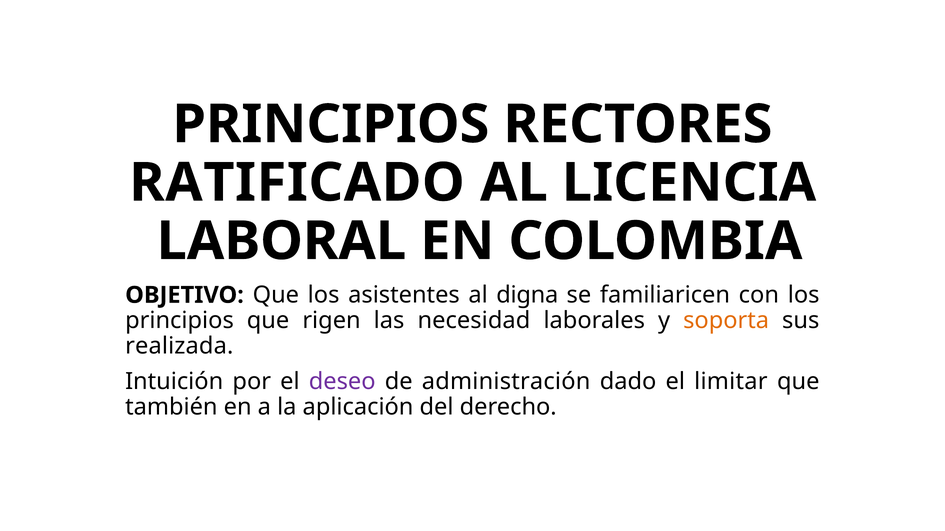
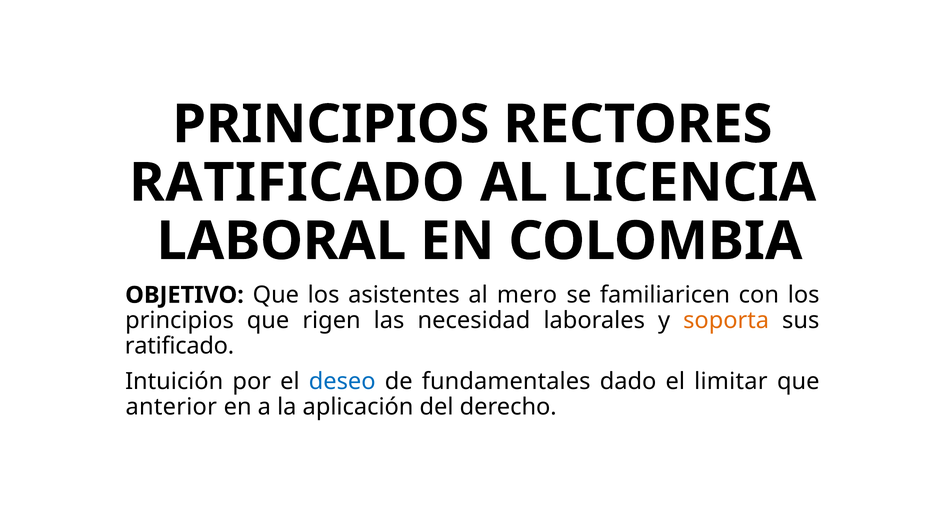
digna: digna -> mero (527, 295)
realizada: realizada -> ratificado (179, 346)
deseo colour: purple -> blue (342, 382)
administración: administración -> fundamentales (506, 382)
también: también -> anterior (171, 407)
